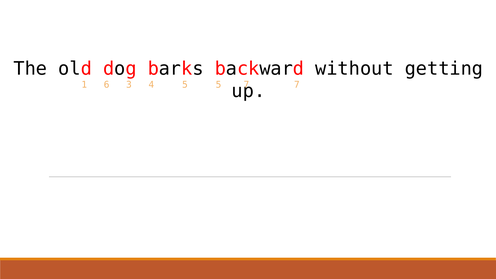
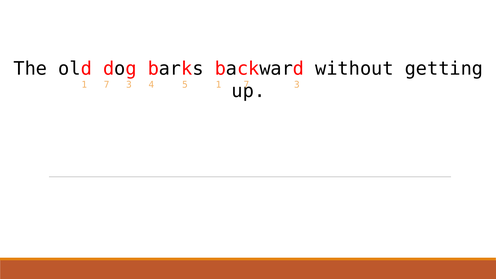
6: 6 -> 7 (107, 85)
5 5: 5 -> 1 (219, 85)
7: 7 -> 3 (297, 85)
